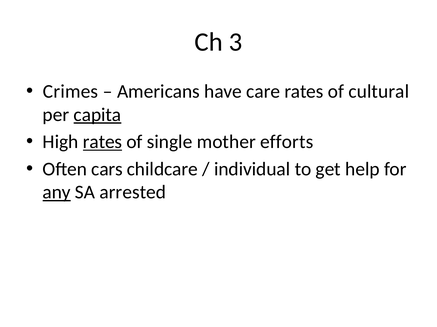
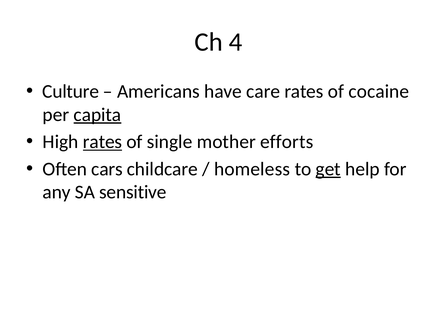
3: 3 -> 4 (236, 42)
Crimes: Crimes -> Culture (71, 92)
cultural: cultural -> cocaine (379, 92)
individual: individual -> homeless (252, 169)
get underline: none -> present (328, 169)
any underline: present -> none (57, 193)
arrested: arrested -> sensitive (133, 193)
